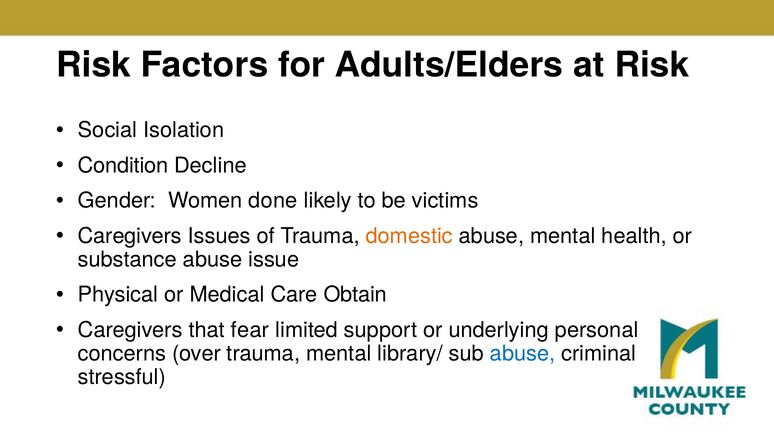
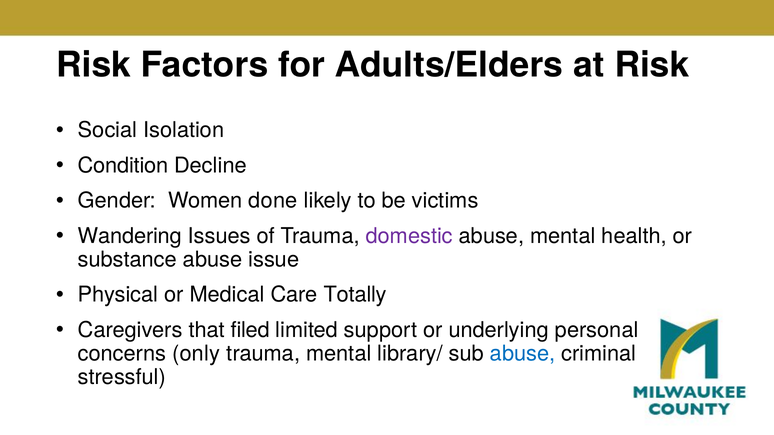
Caregivers: Caregivers -> Wandering (130, 236)
domestic colour: orange -> purple (409, 236)
Obtain: Obtain -> Totally (355, 295)
fear: fear -> filed (250, 330)
over: over -> only (196, 354)
